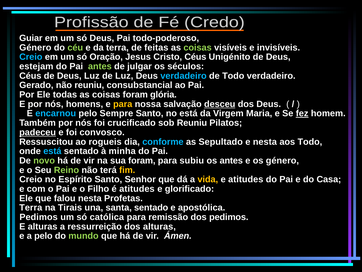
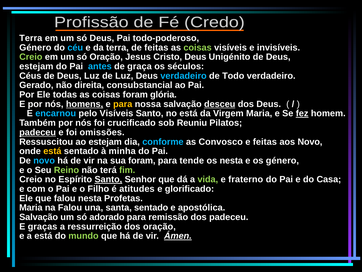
Guiar: Guiar -> Terra (31, 38)
céu colour: light green -> light blue (75, 47)
Creio colour: light blue -> light green (31, 57)
Cristo Céus: Céus -> Deus (195, 57)
antes colour: light green -> light blue (100, 66)
julgar: julgar -> graça (139, 66)
não reuniu: reuniu -> direita (89, 85)
homens underline: none -> present (85, 104)
pelo Sempre: Sempre -> Visíveis (116, 113)
convosco: convosco -> omissões (102, 132)
ao rogueis: rogueis -> estejam (105, 141)
Sepultado: Sepultado -> Convosco (221, 141)
e nesta: nesta -> feitas (265, 141)
aos Todo: Todo -> Novo (310, 141)
está colour: light blue -> yellow (52, 151)
novo colour: light green -> light blue (44, 160)
subiu: subiu -> tende (192, 160)
os antes: antes -> nesta (231, 160)
fim colour: yellow -> light green (127, 170)
Santo underline: none -> present (108, 179)
vida colour: yellow -> light green (208, 179)
e atitudes: atitudes -> fraterno (246, 179)
Terra: Terra -> Maria (31, 207)
na Tirais: Tirais -> Falou (70, 207)
Pedimos: Pedimos -> Salvação (39, 217)
católica: católica -> adorado (107, 217)
dos pedimos: pedimos -> padeceu (229, 217)
E alturas: alturas -> graças (43, 226)
dos alturas: alturas -> oração (159, 226)
a pelo: pelo -> está (43, 236)
Ámen underline: none -> present (178, 236)
